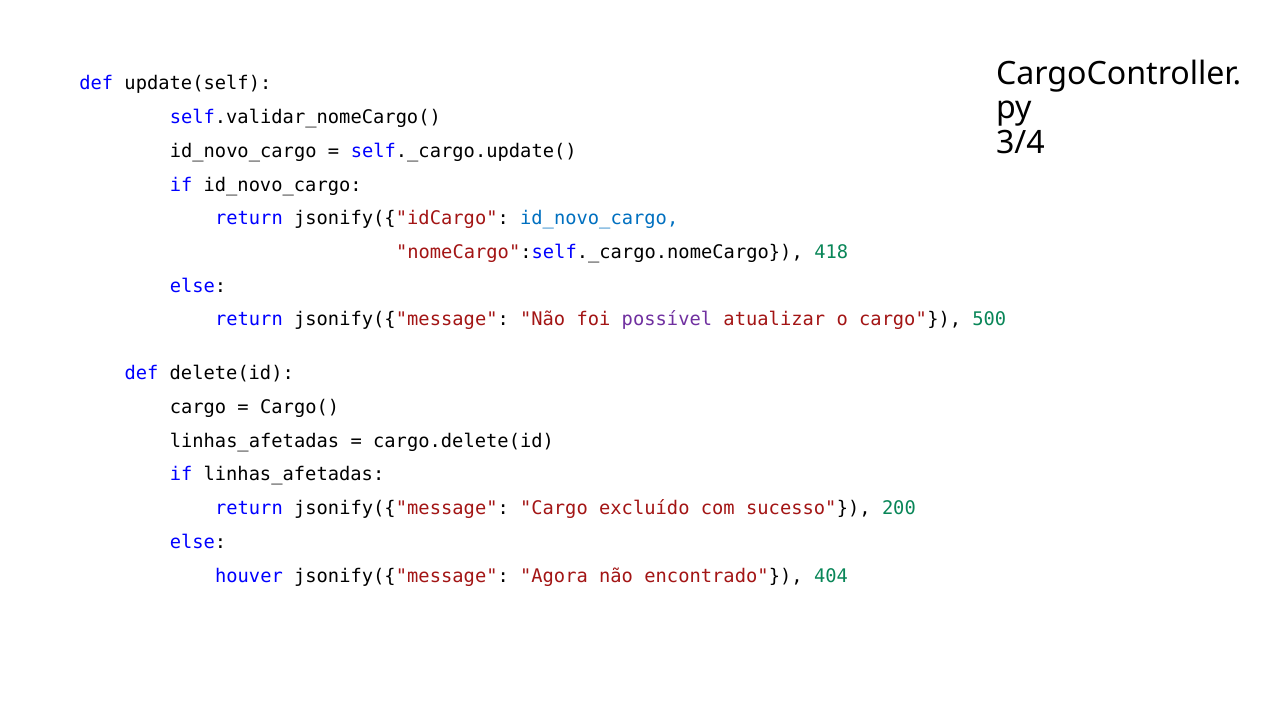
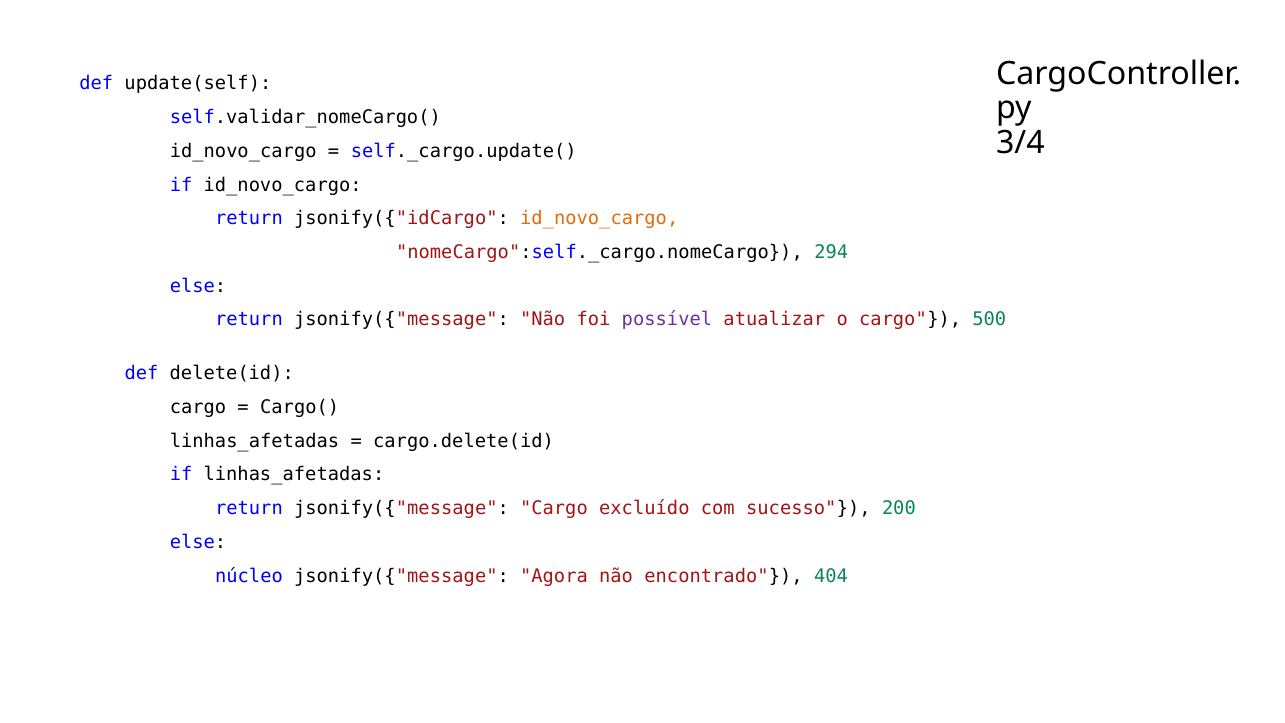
id_novo_cargo colour: blue -> orange (599, 218)
418: 418 -> 294 (831, 252)
houver: houver -> núcleo (249, 576)
